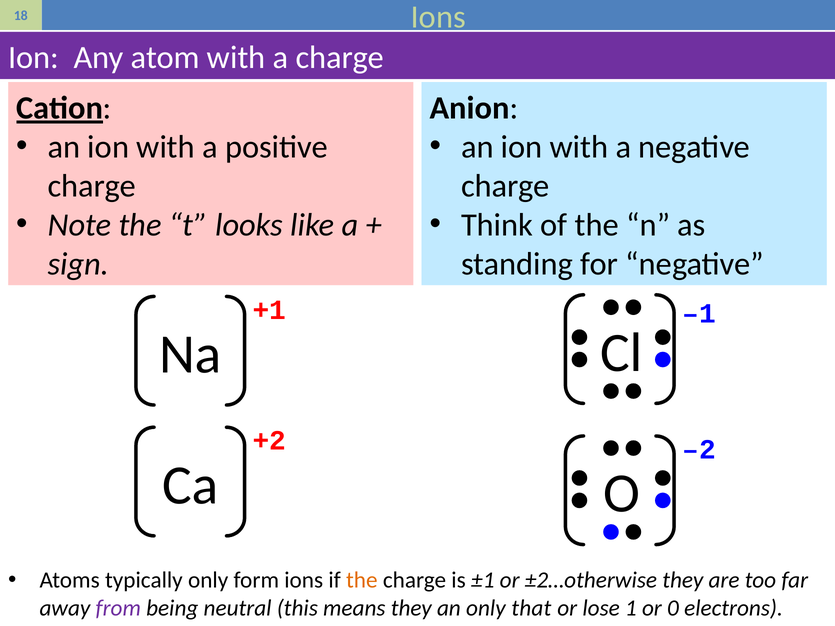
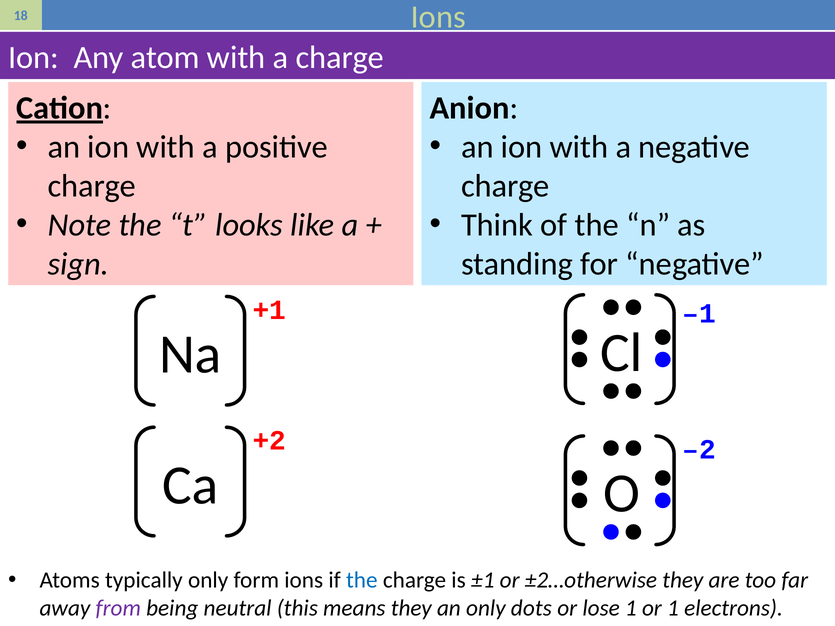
the colour: orange -> blue (362, 580)
that: that -> dots (531, 608)
or 0: 0 -> 1 (673, 608)
